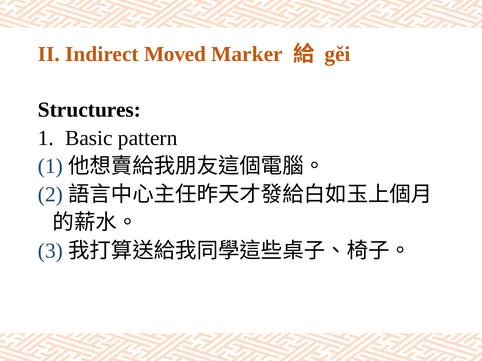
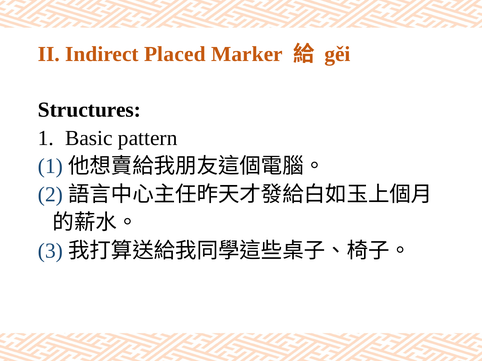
Moved: Moved -> Placed (175, 54)
